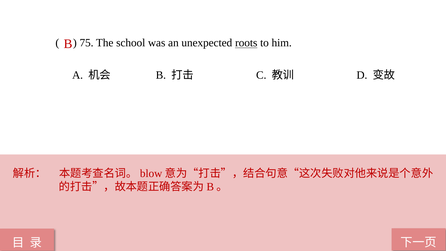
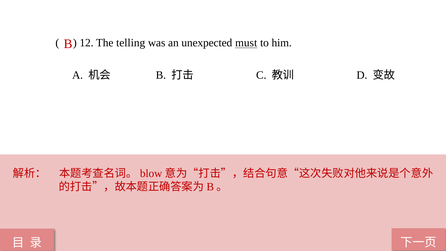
75: 75 -> 12 (87, 43)
school: school -> telling (131, 43)
roots: roots -> must (246, 43)
